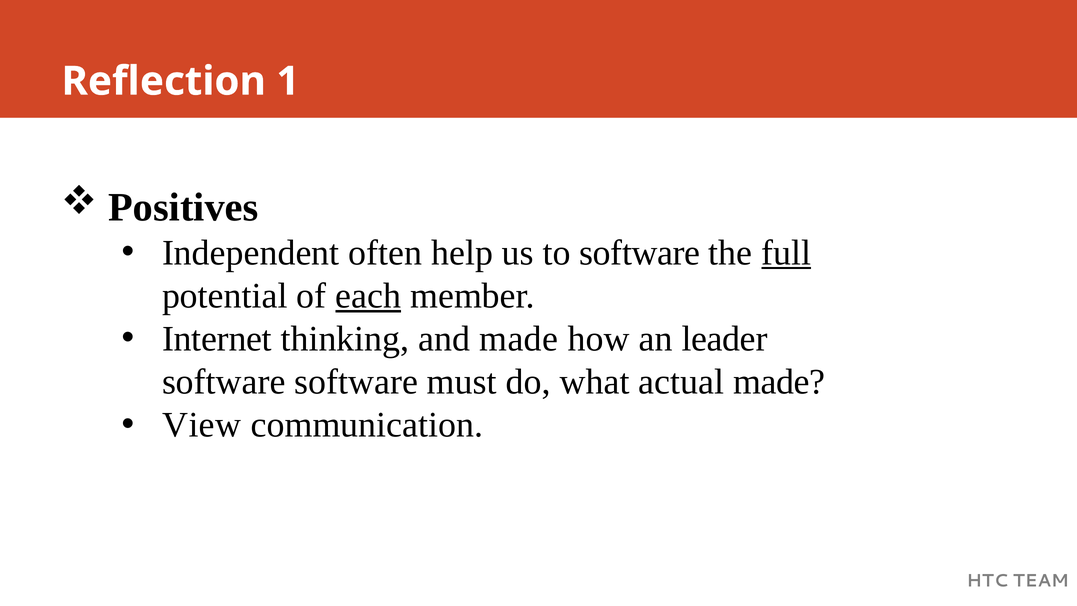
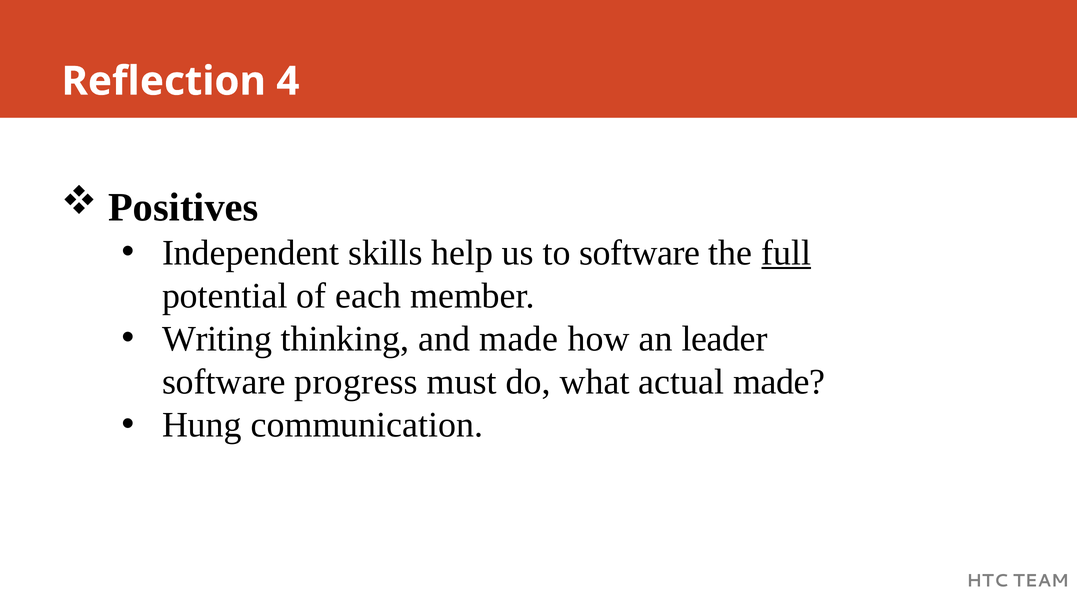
1: 1 -> 4 (288, 81)
often: often -> skills (385, 253)
each underline: present -> none (368, 296)
Internet: Internet -> Writing (217, 339)
software software: software -> progress (356, 382)
View: View -> Hung (202, 425)
